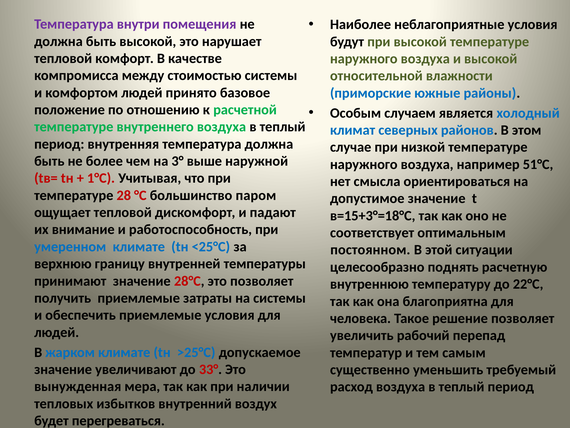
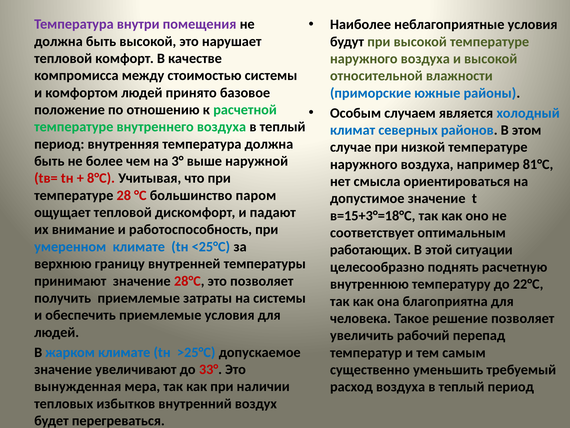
51°С: 51°С -> 81°С (538, 164)
1°С: 1°С -> 8°С (101, 178)
постоянном: постоянном -> работающих (370, 250)
